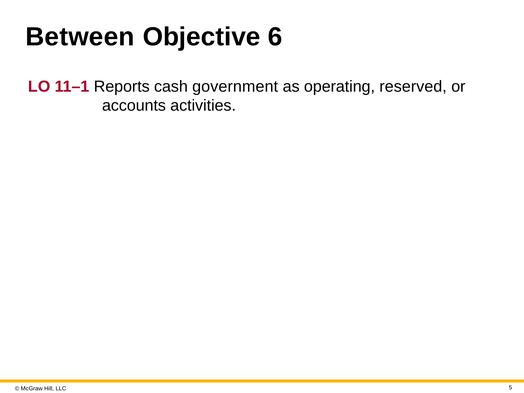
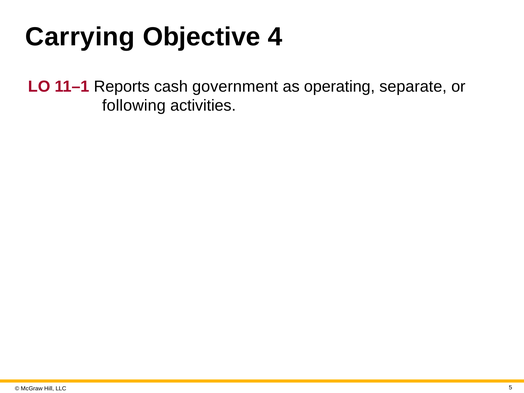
Between: Between -> Carrying (80, 37)
6: 6 -> 4 (275, 37)
reserved: reserved -> separate (413, 86)
accounts: accounts -> following (134, 106)
